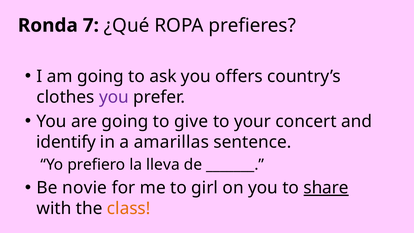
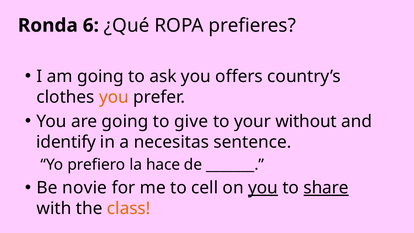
7: 7 -> 6 (91, 25)
you colour: purple -> orange (114, 97)
concert: concert -> without (306, 121)
amarillas: amarillas -> necesitas (171, 142)
lleva: lleva -> hace (163, 165)
girl: girl -> cell (205, 188)
you underline: none -> present (263, 188)
